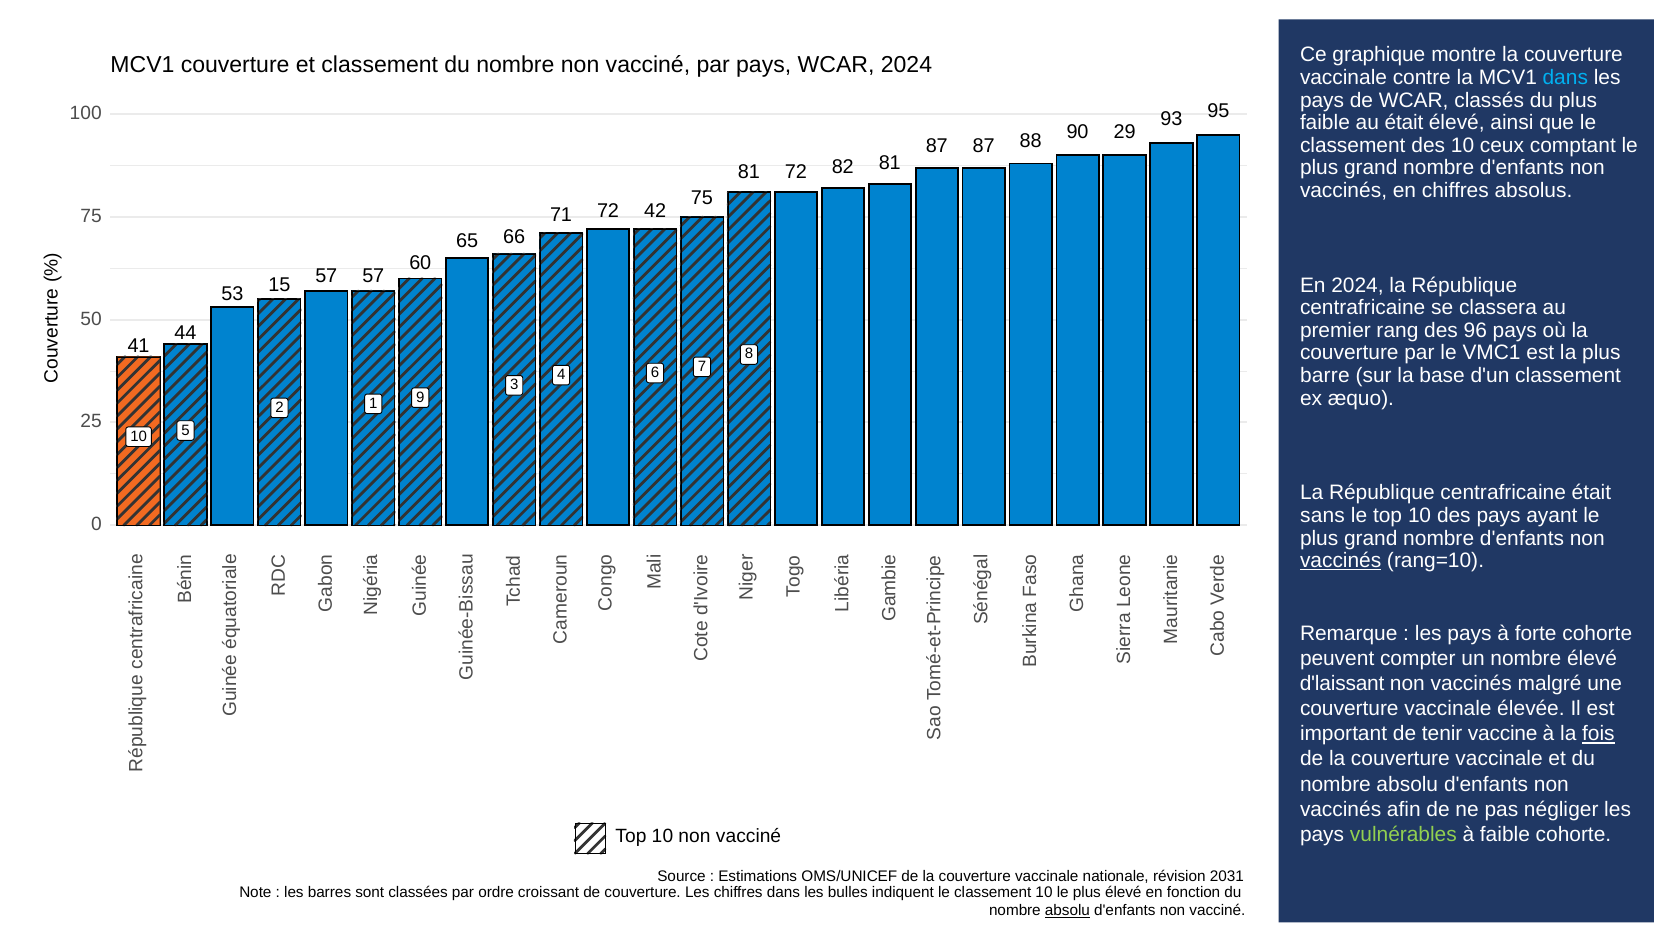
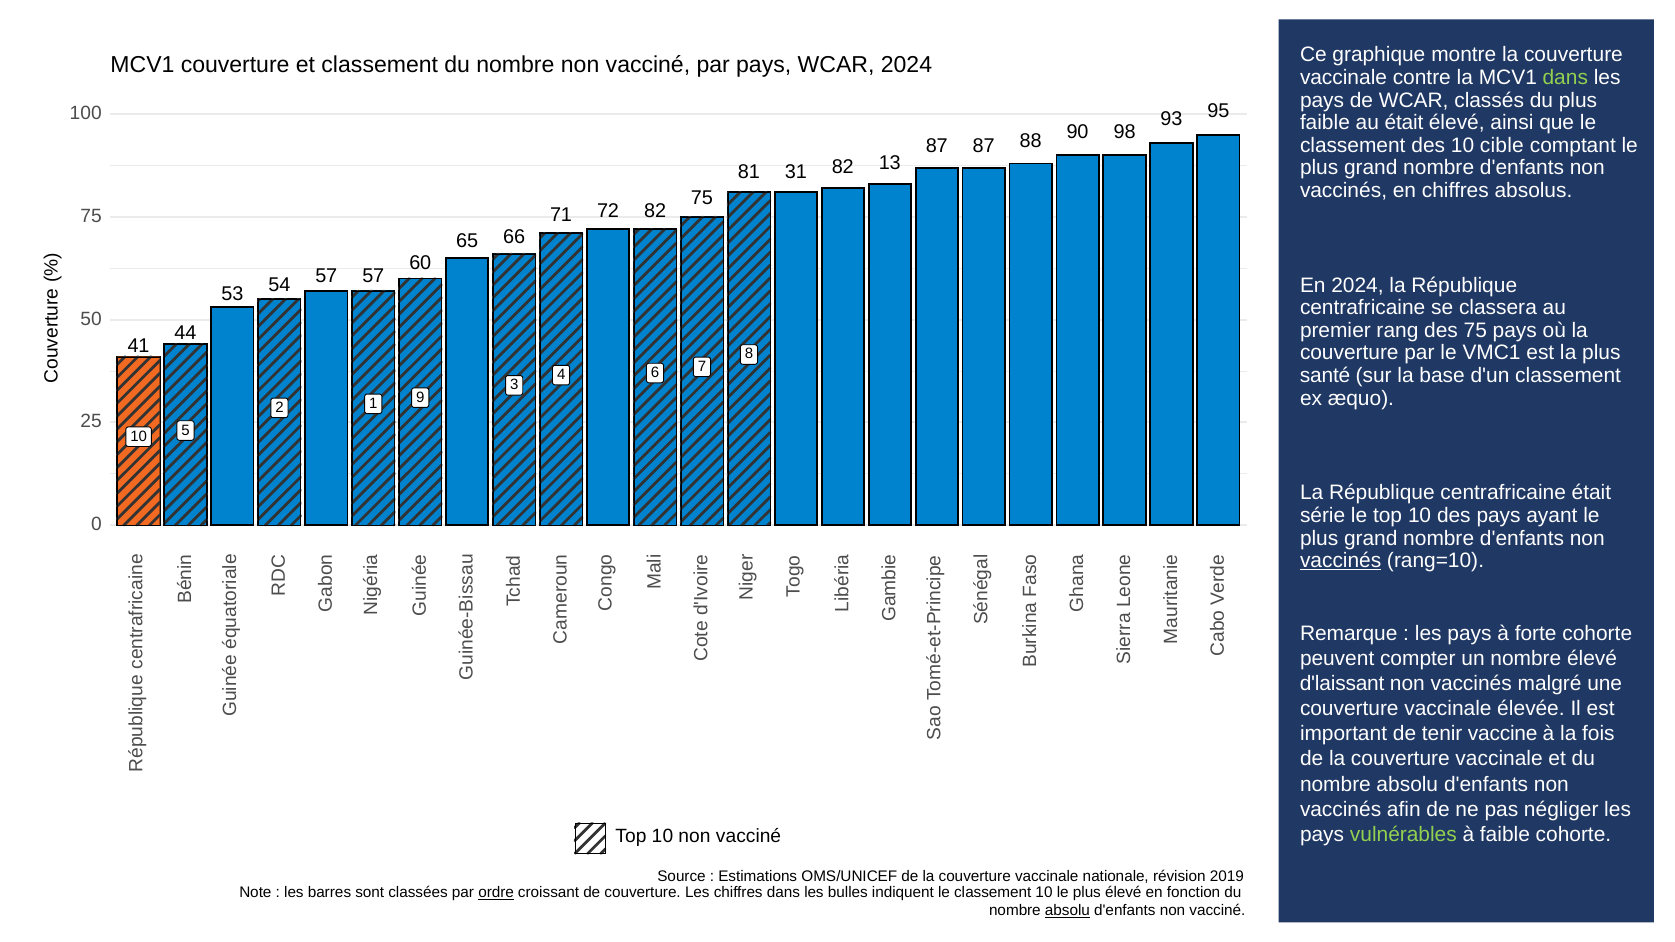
dans colour: light blue -> light green (1565, 78)
ceux: ceux -> cible (1502, 145)
29: 29 -> 98 (1125, 132)
81 72: 72 -> 31 (796, 172)
82 81: 81 -> 13 (890, 163)
71 42: 42 -> 82 (655, 211)
15: 15 -> 54 (279, 285)
des 96: 96 -> 75 (1475, 331)
barre: barre -> santé (1325, 376)
sans: sans -> série (1323, 516)
fois underline: present -> none (1598, 734)
2031: 2031 -> 2019 (1227, 876)
ordre underline: none -> present (496, 893)
